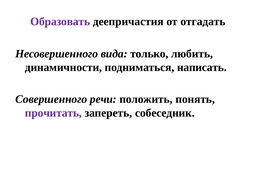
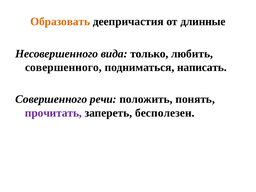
Образовать colour: purple -> orange (60, 22)
отгадать: отгадать -> длинные (203, 22)
динамичности: динамичности -> совершенного (63, 67)
собеседник: собеседник -> бесполезен (165, 113)
